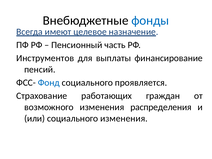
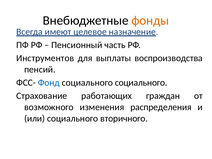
фонды colour: blue -> orange (150, 21)
финансирование: финансирование -> воспроизводства (169, 58)
социального проявляется: проявляется -> социального (141, 83)
социального изменения: изменения -> вторичного (124, 118)
